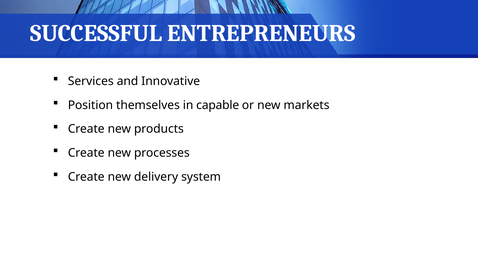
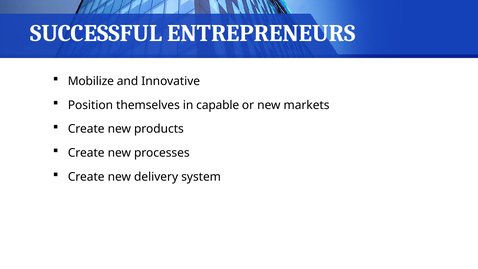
Services: Services -> Mobilize (91, 81)
